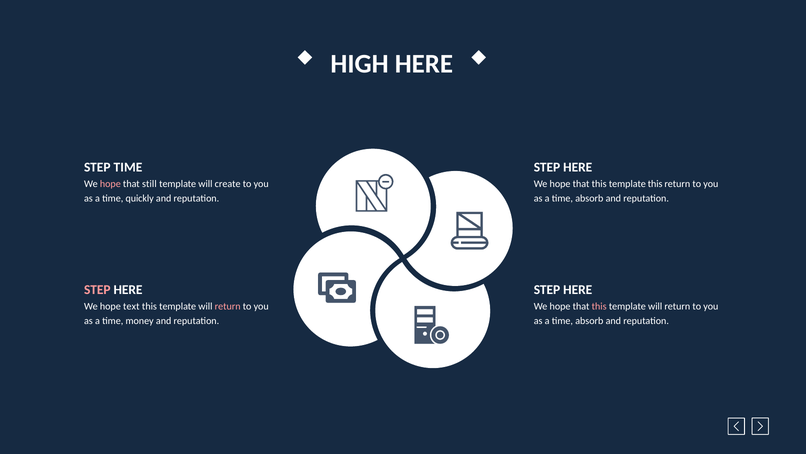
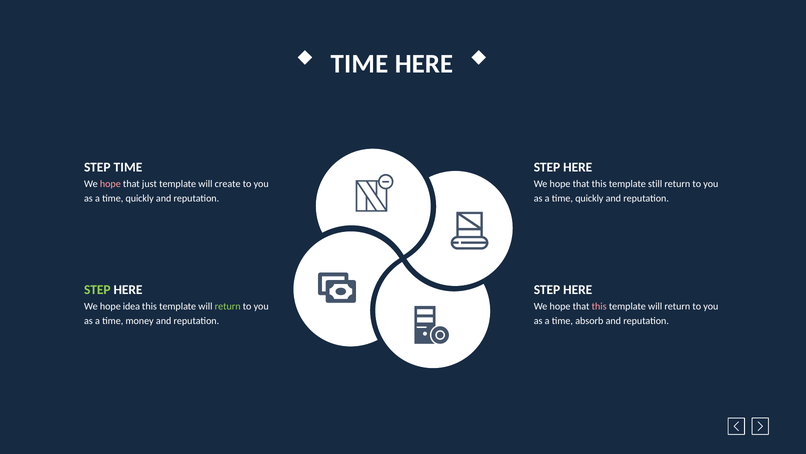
HIGH: HIGH -> TIME (359, 64)
still: still -> just (149, 184)
template this: this -> still (655, 184)
absorb: absorb -> quickly (589, 198)
STEP colour: pink -> light green (97, 289)
text: text -> idea (131, 306)
return colour: pink -> light green (228, 306)
